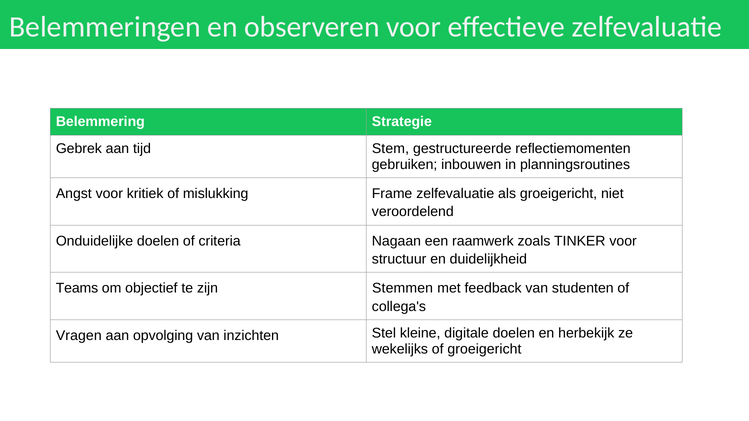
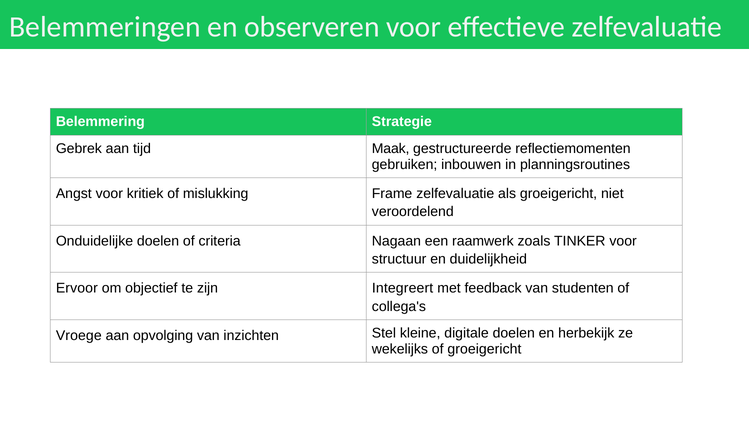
Stem: Stem -> Maak (391, 149)
Teams: Teams -> Ervoor (77, 289)
Stemmen: Stemmen -> Integreert (403, 289)
Vragen: Vragen -> Vroege (79, 336)
